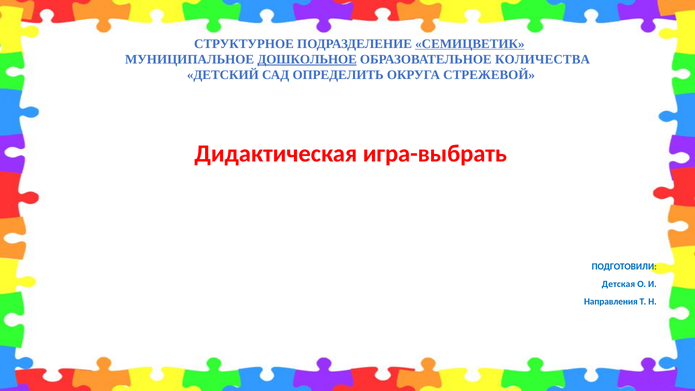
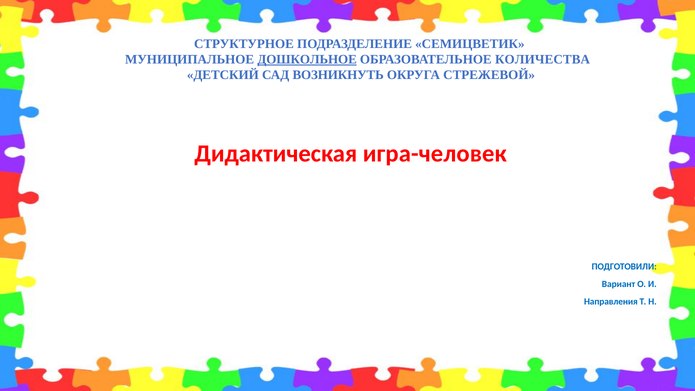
СЕМИЦВЕТИК underline: present -> none (470, 44)
ОПРЕДЕЛИТЬ: ОПРЕДЕЛИТЬ -> ВОЗНИКНУТЬ (338, 75)
игра-выбрать: игра-выбрать -> игра-человек (435, 153)
Детская: Детская -> Вариант (619, 284)
